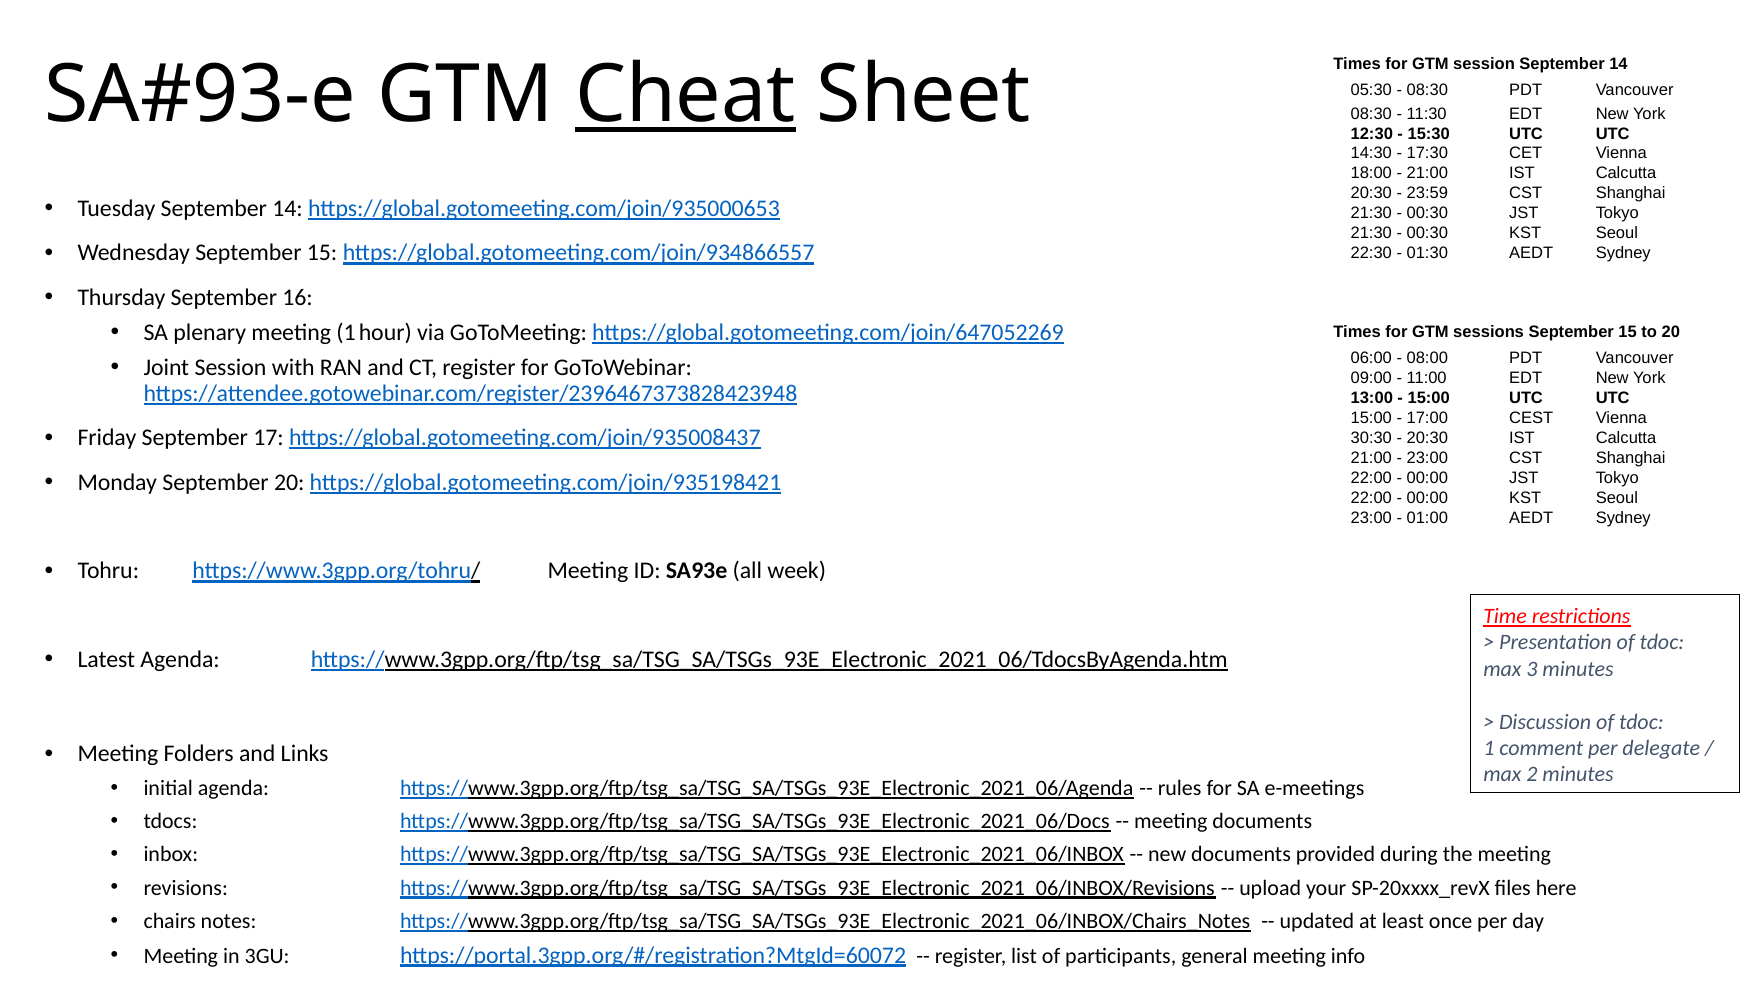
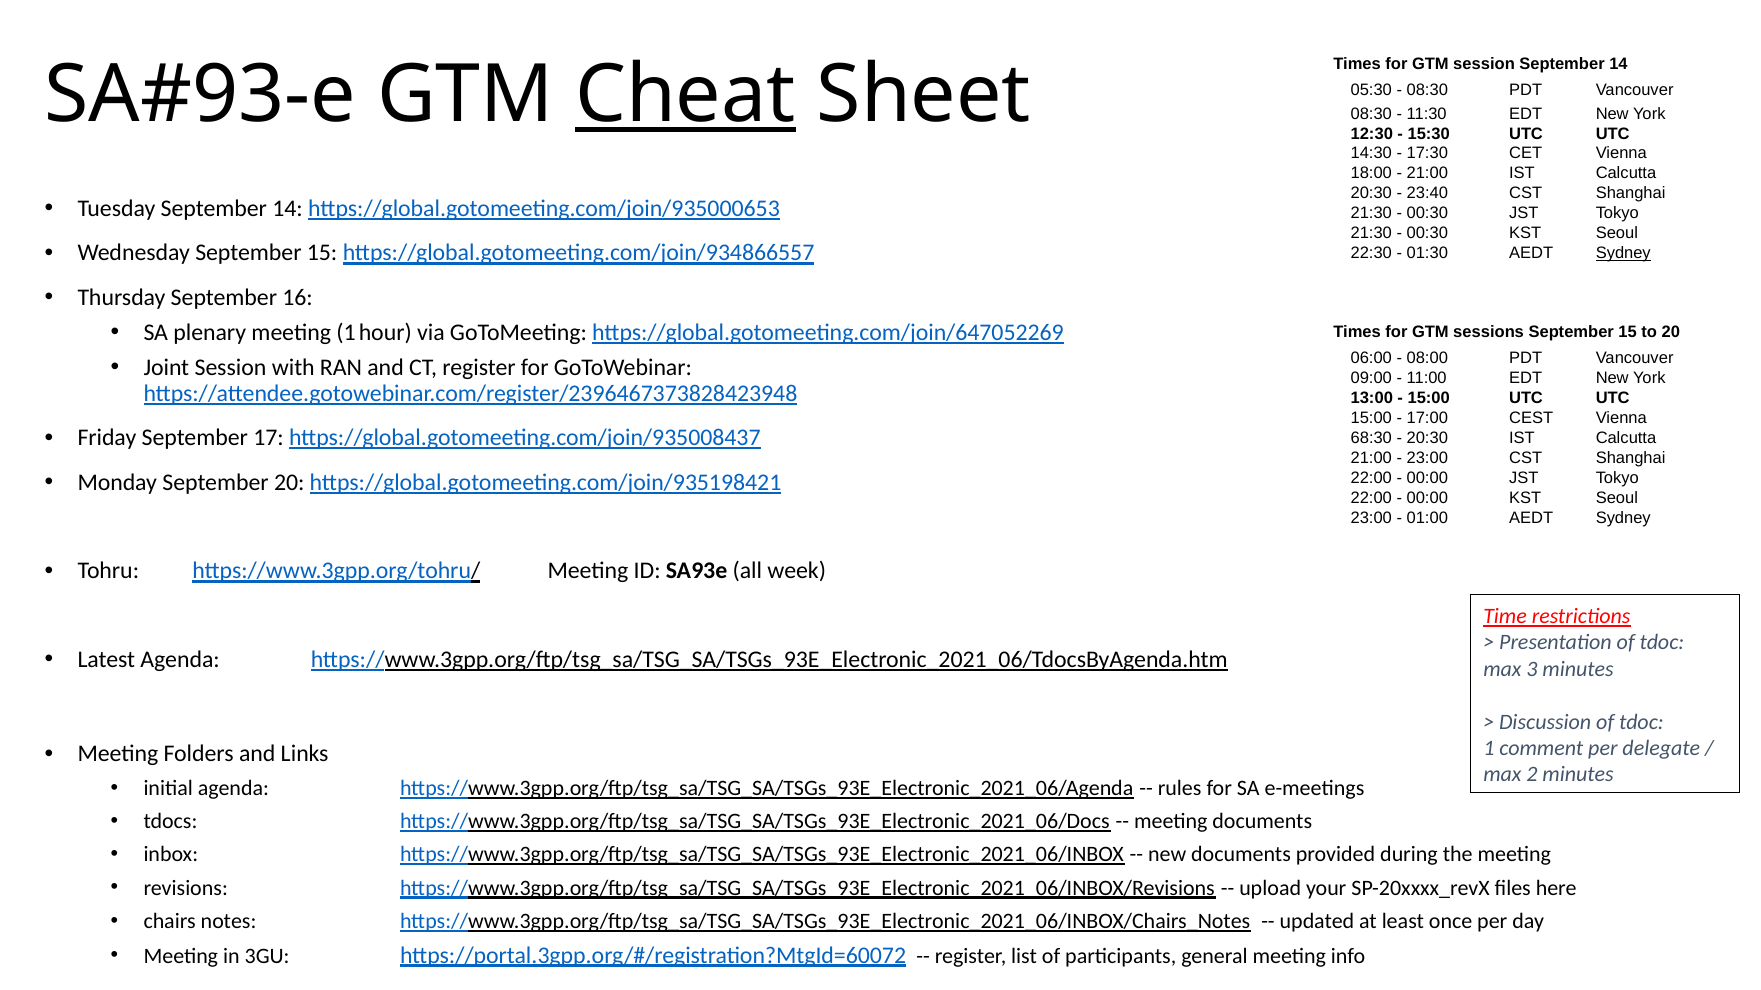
23:59: 23:59 -> 23:40 (1427, 193)
Sydney underline: none -> present (1623, 253)
30:30: 30:30 -> 68:30 (1371, 438)
